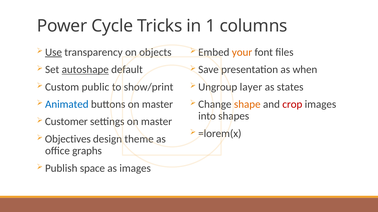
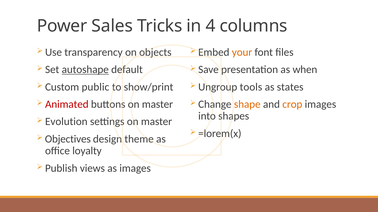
Cycle: Cycle -> Sales (112, 26)
1: 1 -> 4 (210, 26)
Use underline: present -> none (53, 52)
layer: layer -> tools (251, 87)
Animated colour: blue -> red (67, 105)
crop colour: red -> orange (292, 105)
Customer: Customer -> Evolution (66, 122)
graphs: graphs -> loyalty (87, 151)
space: space -> views (92, 169)
